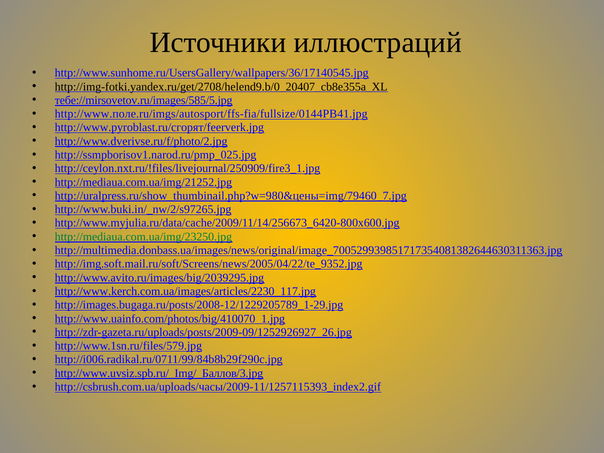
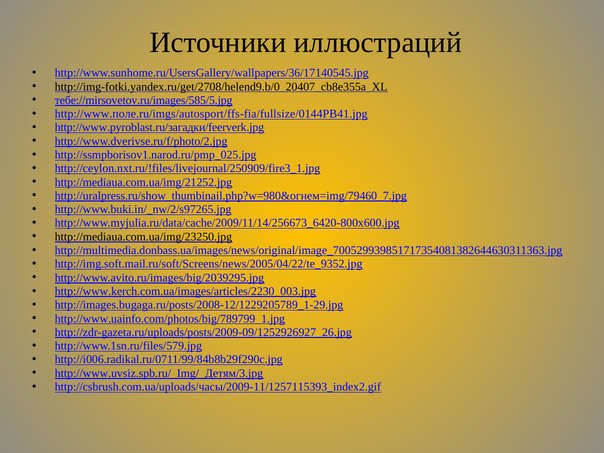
http://www.pyroblast.ru/сгорят/feerverk.jpg: http://www.pyroblast.ru/сгорят/feerverk.jpg -> http://www.pyroblast.ru/загадки/feerverk.jpg (159, 128)
http://uralpress.ru/show_thumbinail.php?w=980&цены=img/79460_7.jpg: http://uralpress.ru/show_thumbinail.php?w=980&цены=img/79460_7.jpg -> http://uralpress.ru/show_thumbinail.php?w=980&огнем=img/79460_7.jpg (231, 196)
http://mediaua.com.ua/img/23250.jpg colour: green -> black (143, 237)
http://www.kerch.com.ua/images/articles/2230_117.jpg: http://www.kerch.com.ua/images/articles/2230_117.jpg -> http://www.kerch.com.ua/images/articles/2230_003.jpg (185, 291)
http://www.uainfo.com/photos/big/410070_1.jpg: http://www.uainfo.com/photos/big/410070_1.jpg -> http://www.uainfo.com/photos/big/789799_1.jpg (170, 319)
http://www.uvsiz.spb.ru/_Img/_Баллов/3.jpg: http://www.uvsiz.spb.ru/_Img/_Баллов/3.jpg -> http://www.uvsiz.spb.ru/_Img/_Детям/3.jpg (159, 373)
